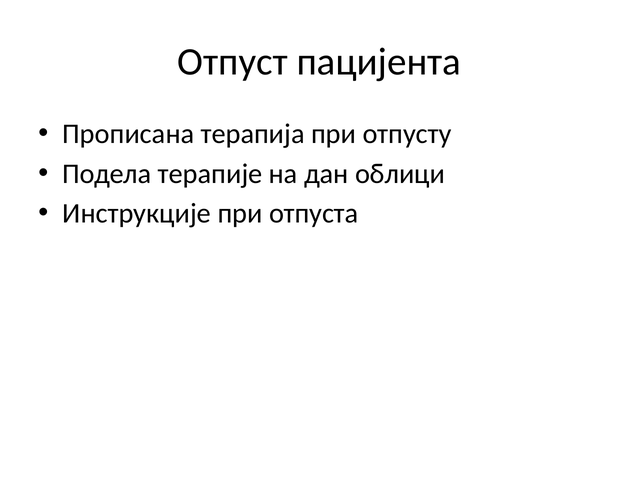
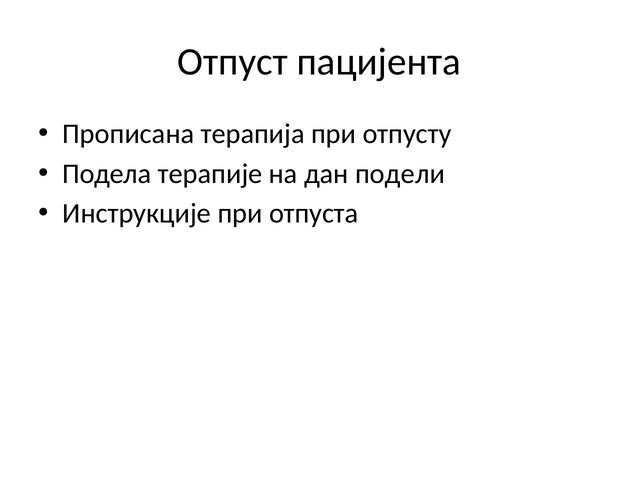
облици: облици -> подели (400, 174)
